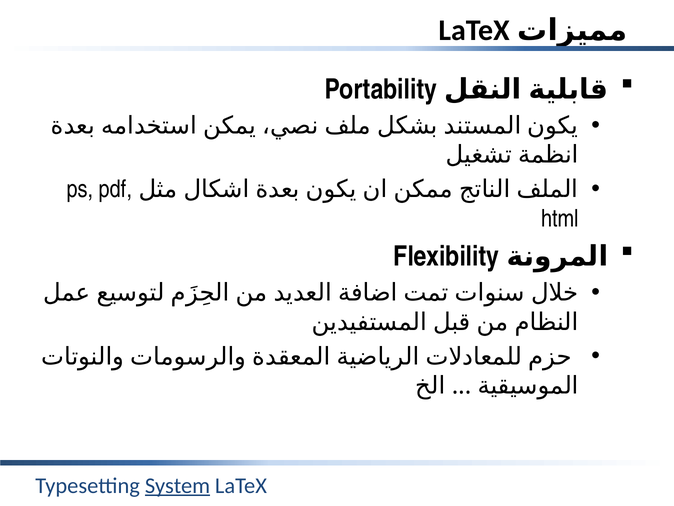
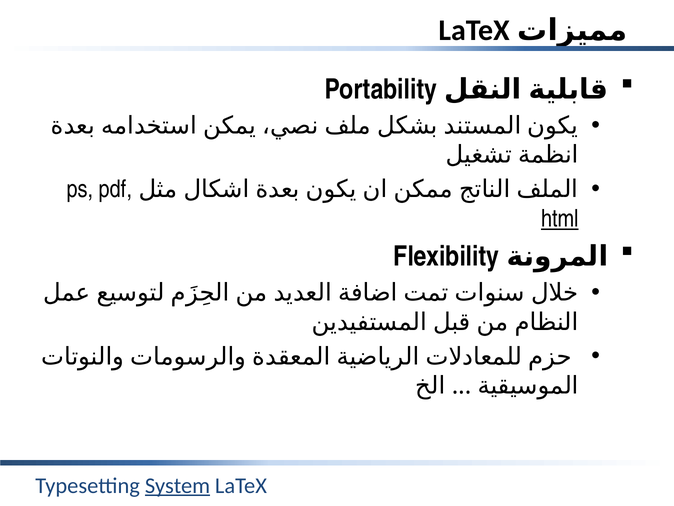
html underline: none -> present (560, 218)
